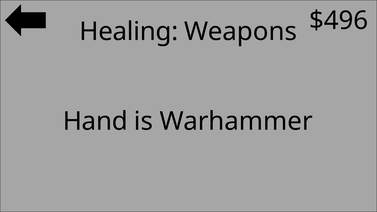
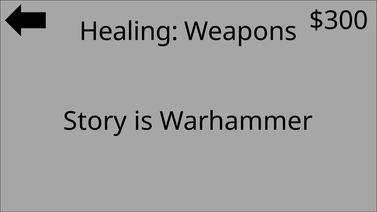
$496: $496 -> $300 (339, 21)
Hand: Hand -> Story (95, 121)
